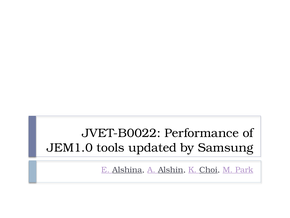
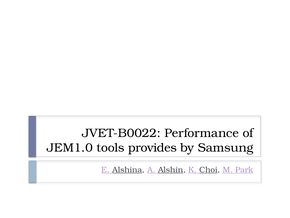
updated: updated -> provides (152, 147)
